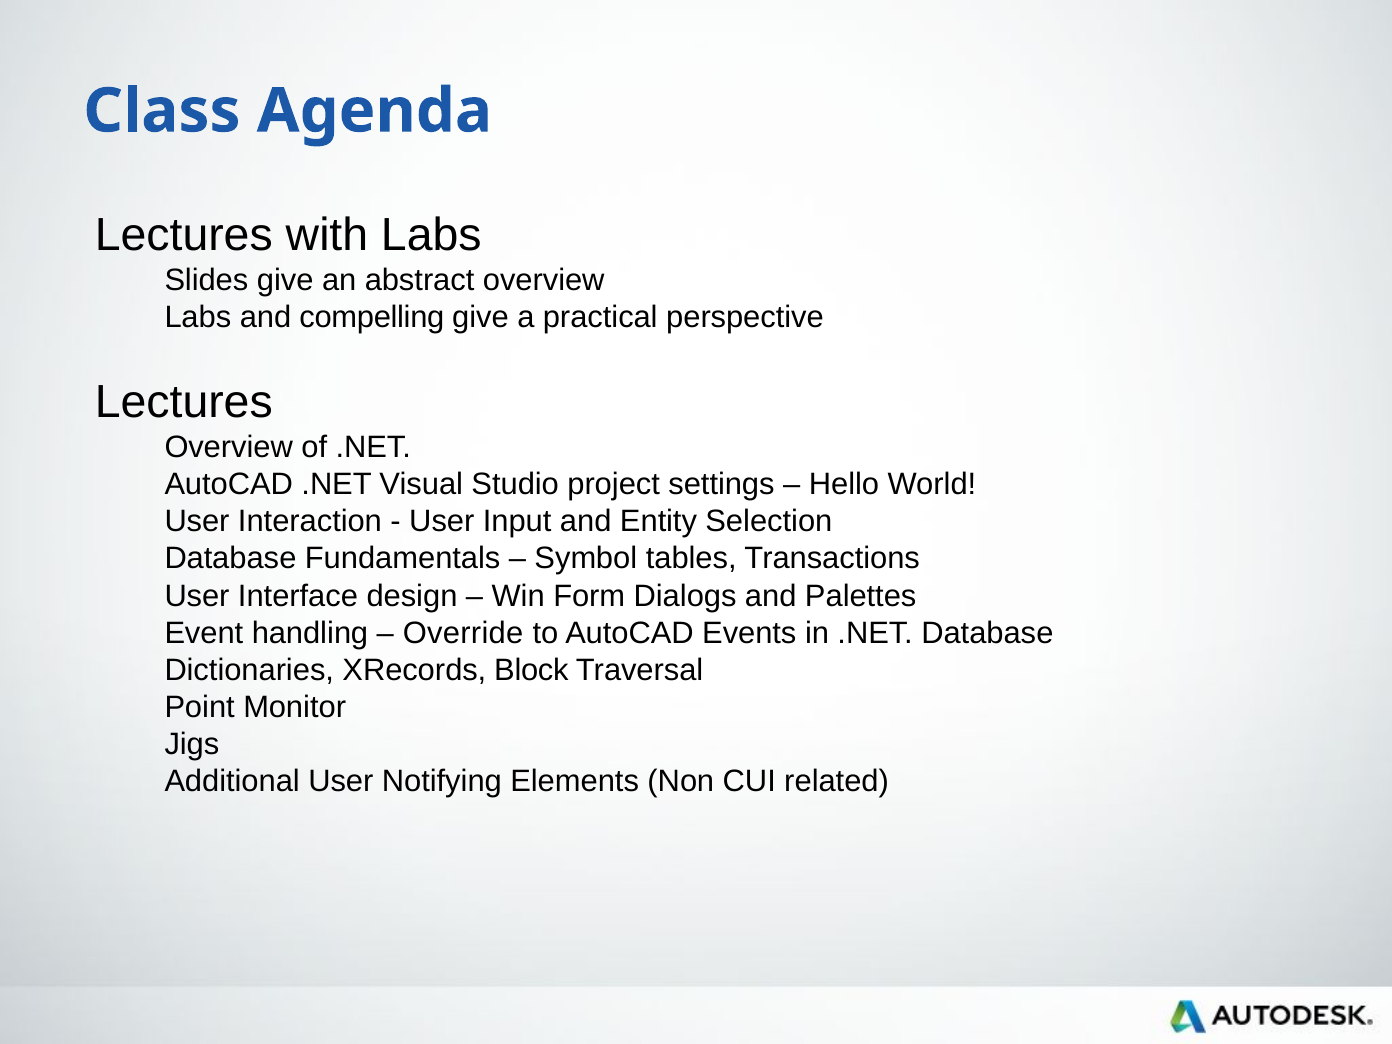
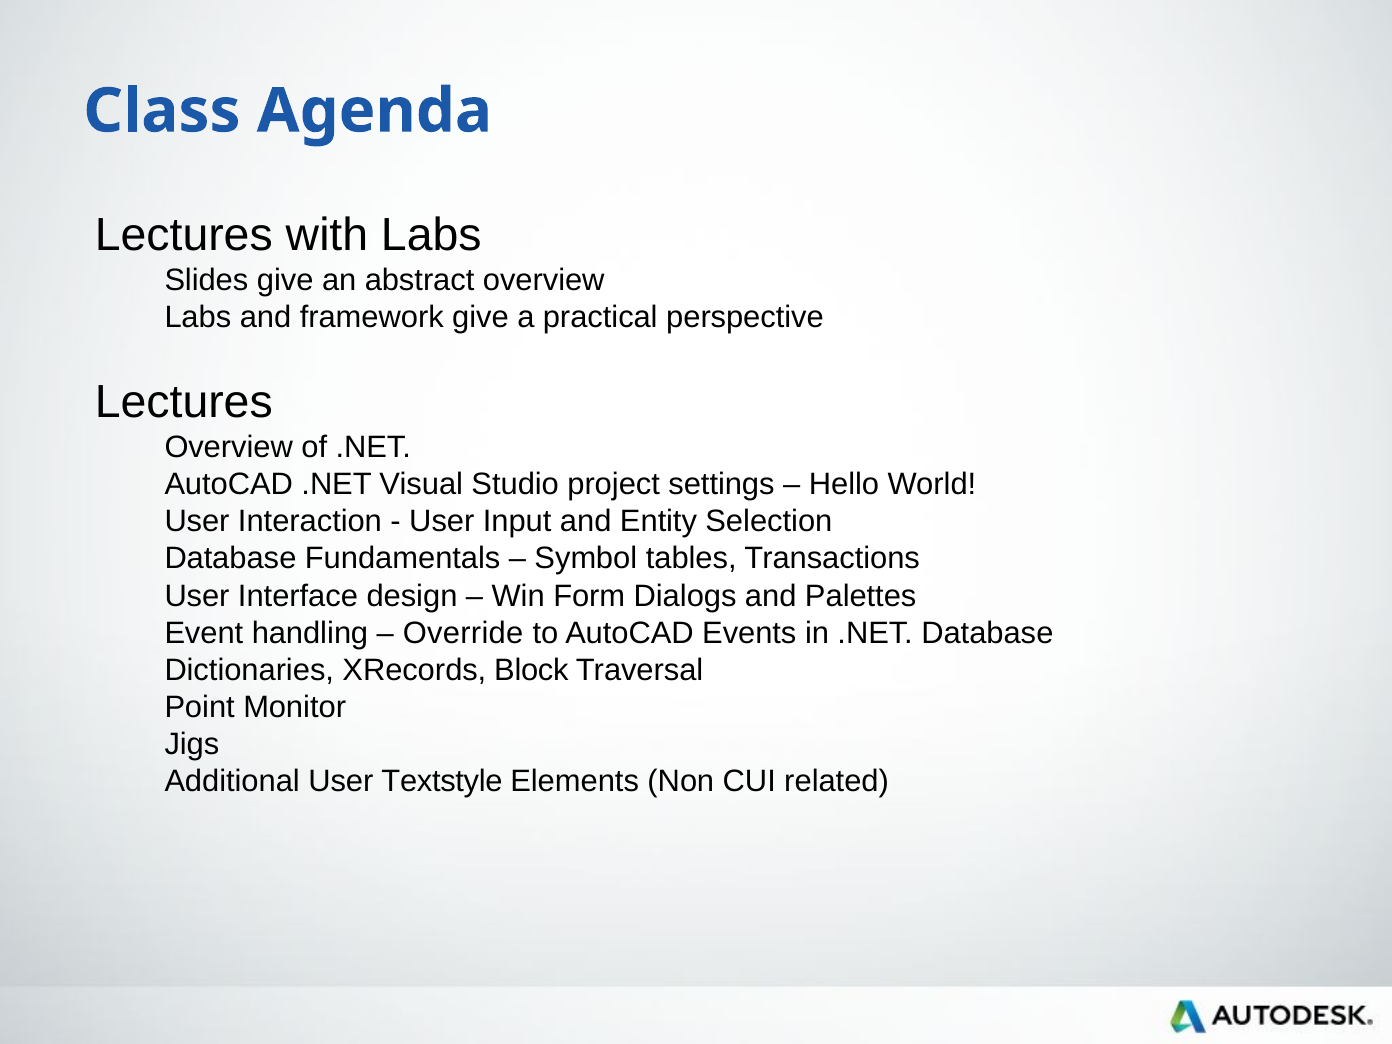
compelling: compelling -> framework (372, 318)
Notifying: Notifying -> Textstyle (442, 781)
